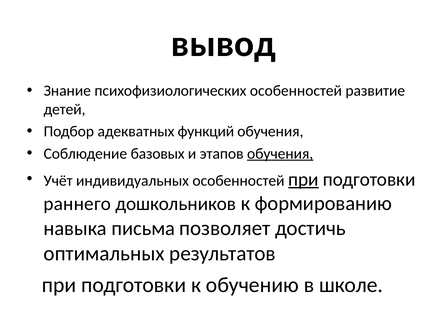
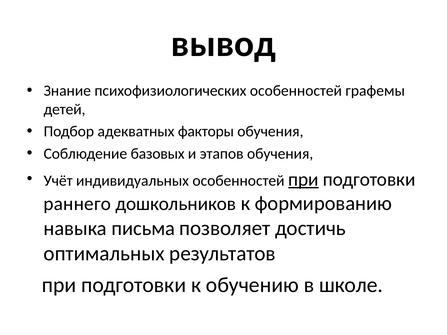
развитие: развитие -> графемы (375, 91)
функций: функций -> факторы (206, 132)
обучения underline: present -> none (280, 154)
